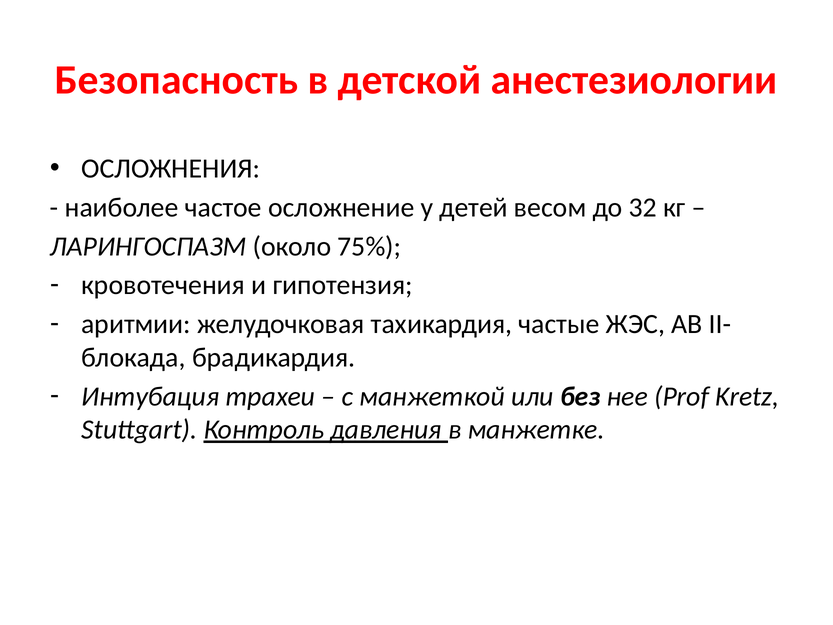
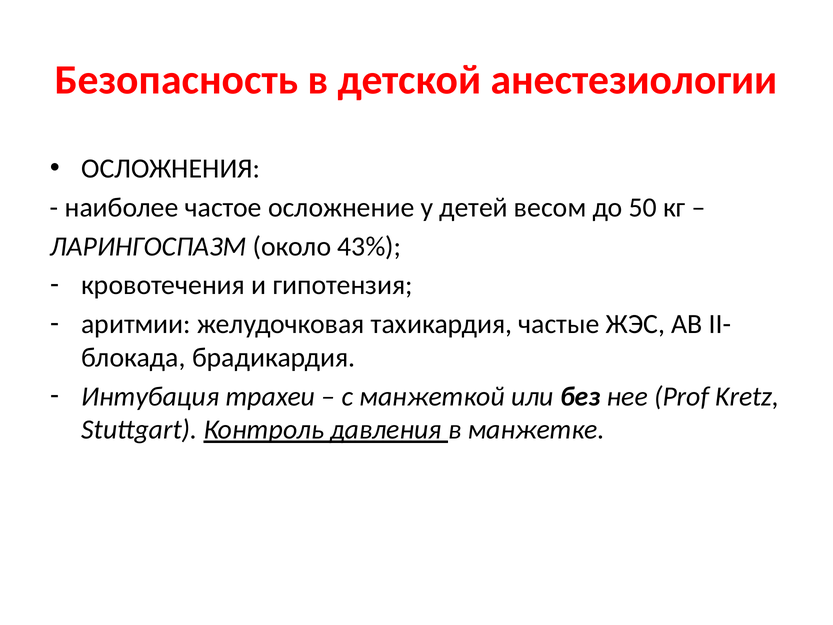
32: 32 -> 50 (643, 207)
75%: 75% -> 43% (369, 246)
